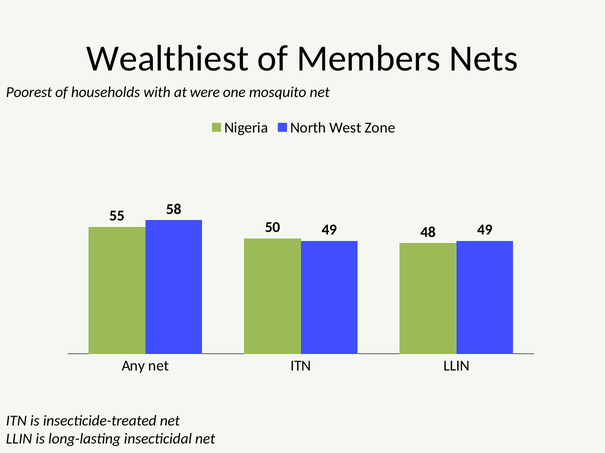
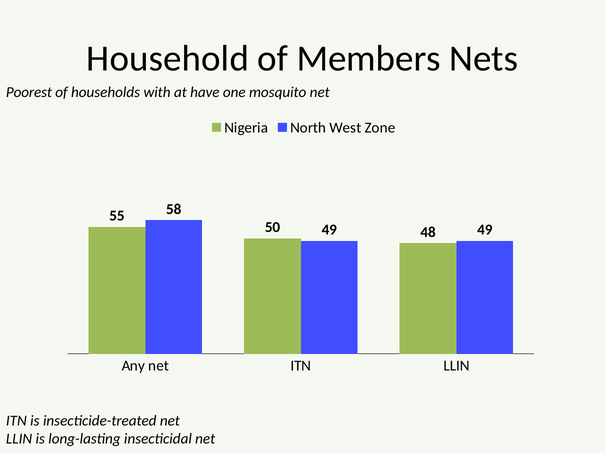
Wealthiest: Wealthiest -> Household (168, 59)
were: were -> have (205, 92)
